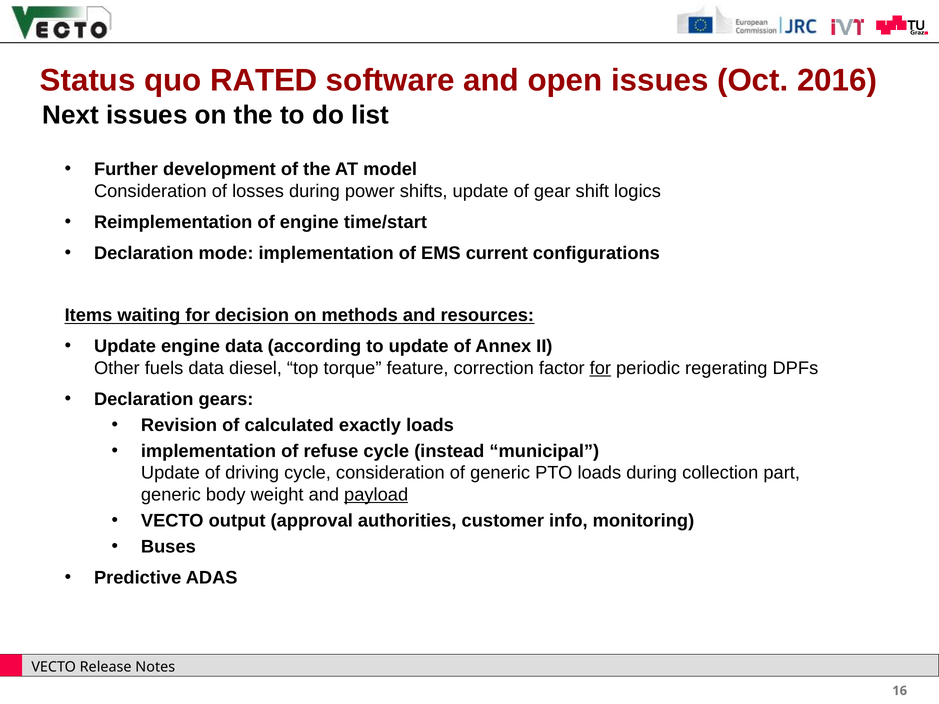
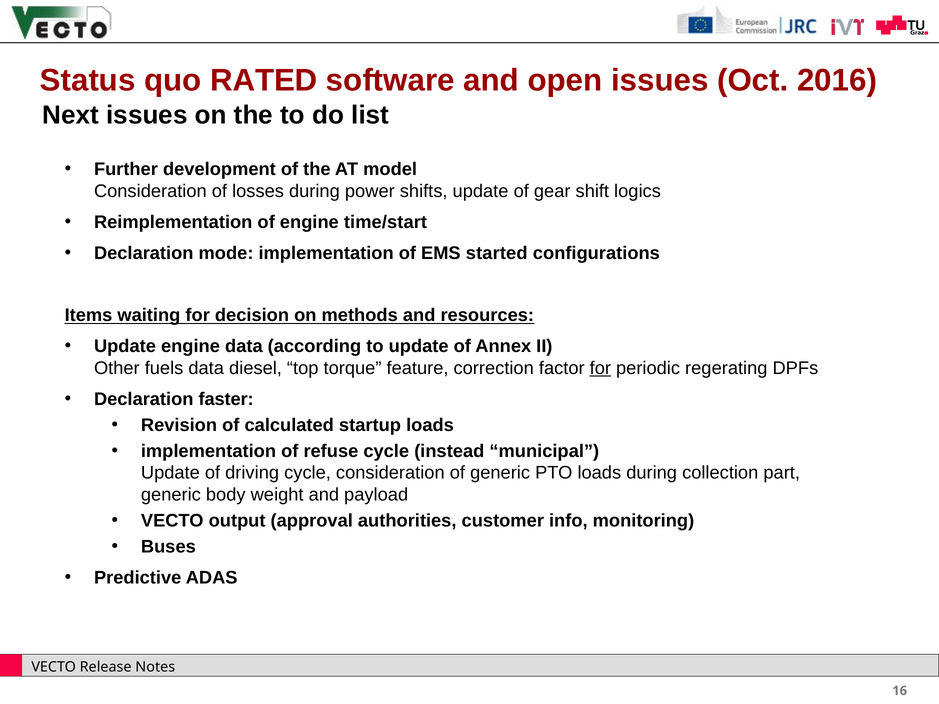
current: current -> started (497, 253)
gears: gears -> faster (226, 399)
exactly: exactly -> startup (370, 425)
payload underline: present -> none (376, 495)
